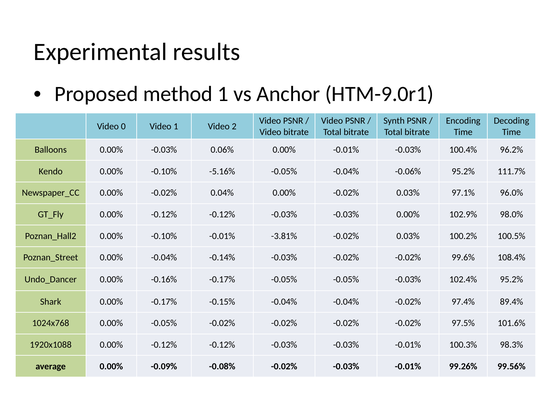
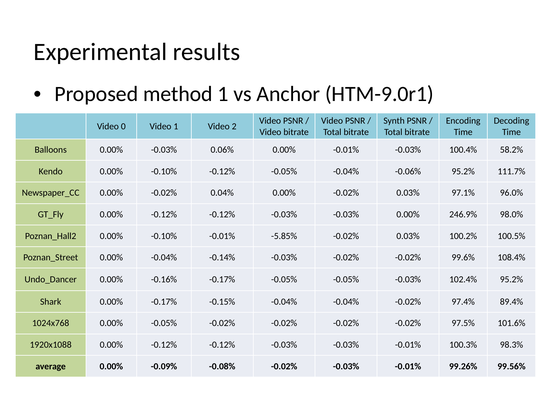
96.2%: 96.2% -> 58.2% (512, 150)
-0.10% -5.16%: -5.16% -> -0.12% (222, 171)
102.9%: 102.9% -> 246.9% (463, 214)
-3.81%: -3.81% -> -5.85% (284, 236)
